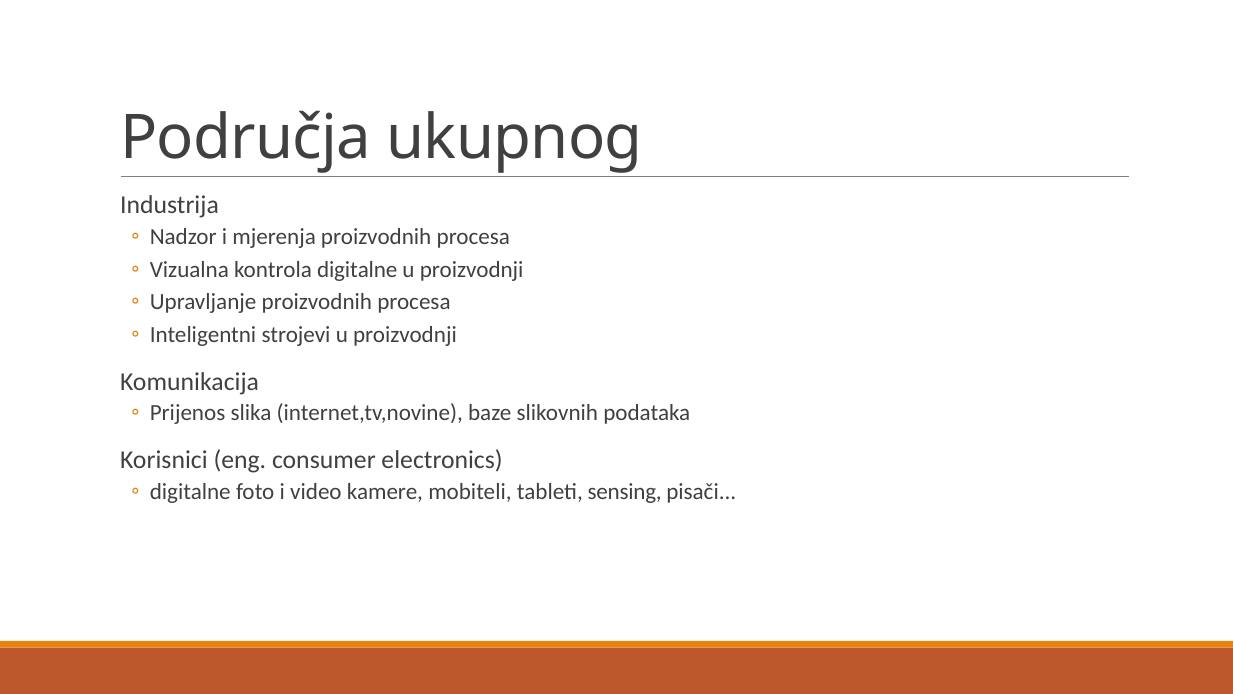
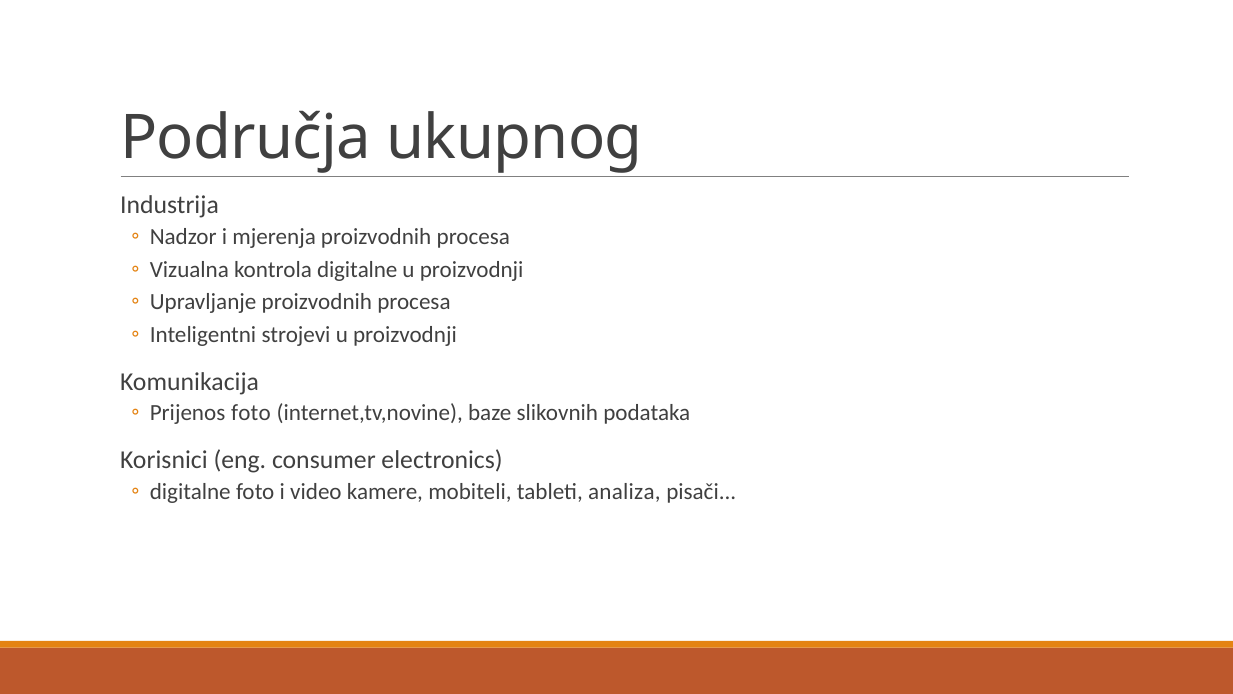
Prijenos slika: slika -> foto (251, 413)
sensing: sensing -> analiza (624, 491)
